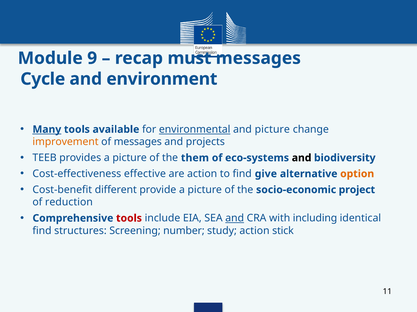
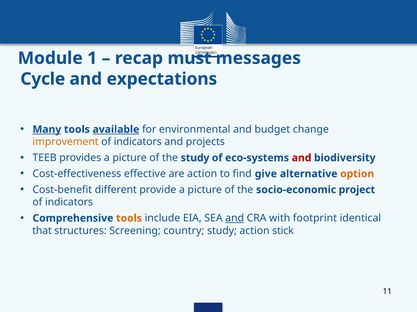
9: 9 -> 1 (92, 58)
environment: environment -> expectations (162, 79)
available underline: none -> present (116, 130)
environmental underline: present -> none (195, 130)
and picture: picture -> budget (272, 130)
messages: messages -> indicators (138, 142)
the them: them -> study (195, 158)
and colour: black -> red (302, 158)
reduction: reduction -> indicators (69, 203)
tools colour: red -> orange (129, 219)
including: including -> footprint (315, 219)
find: find -> that (42, 231)
number: number -> country (184, 231)
